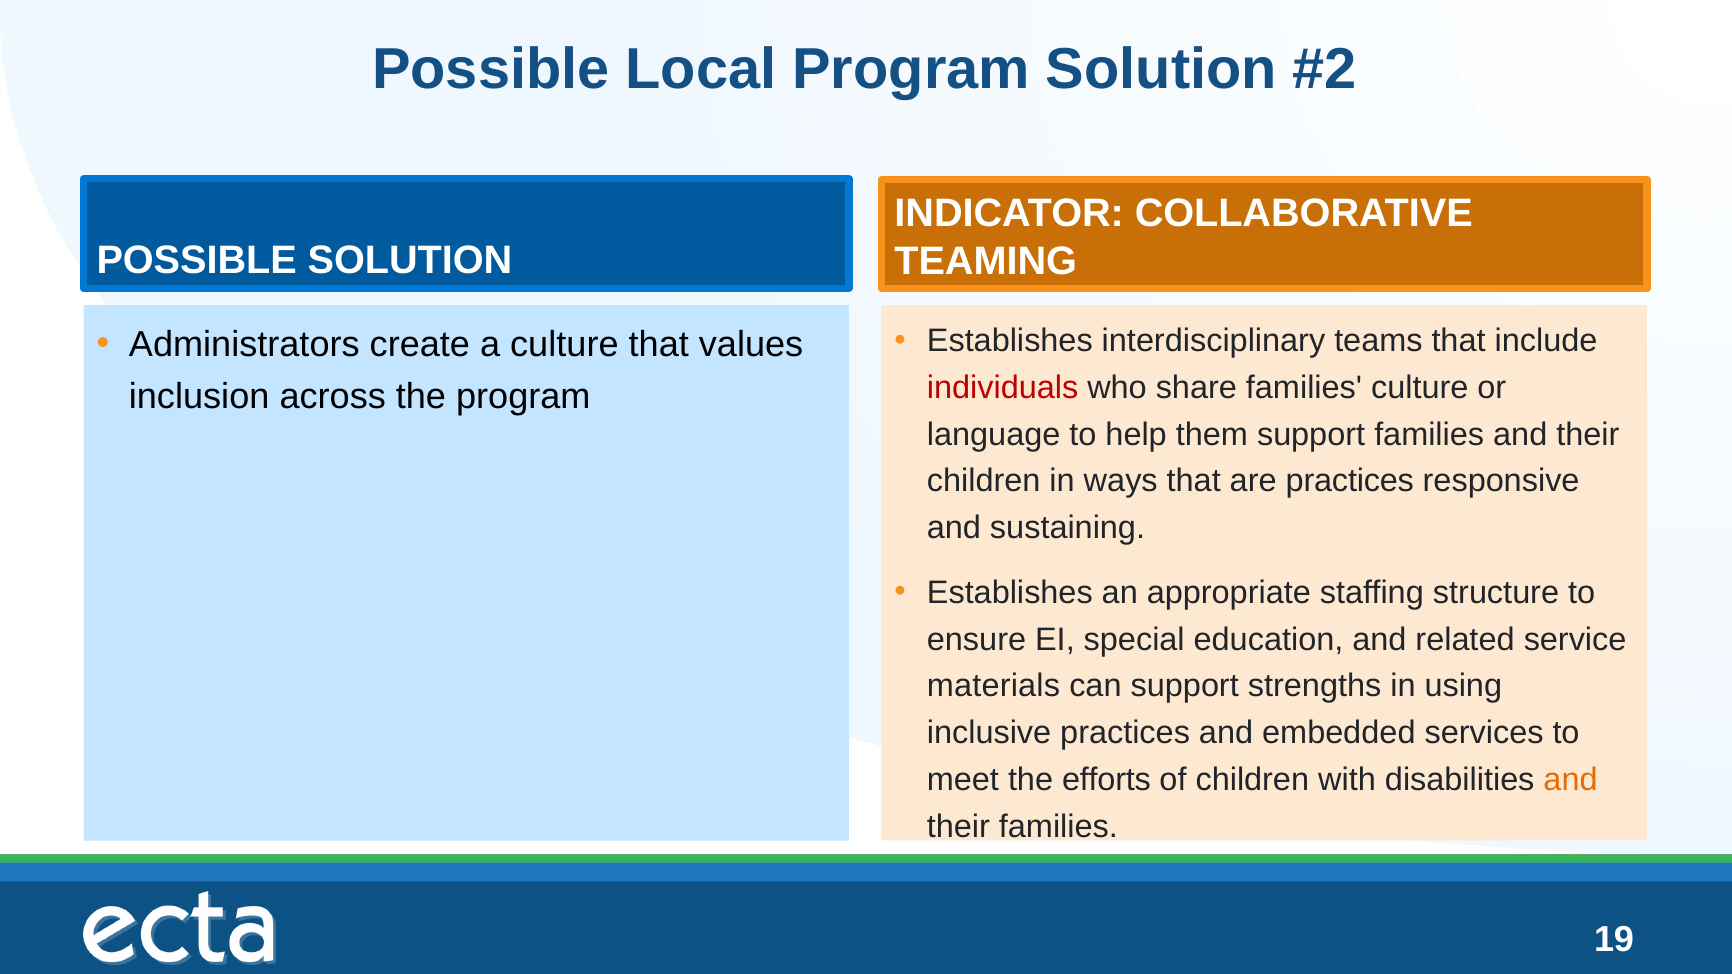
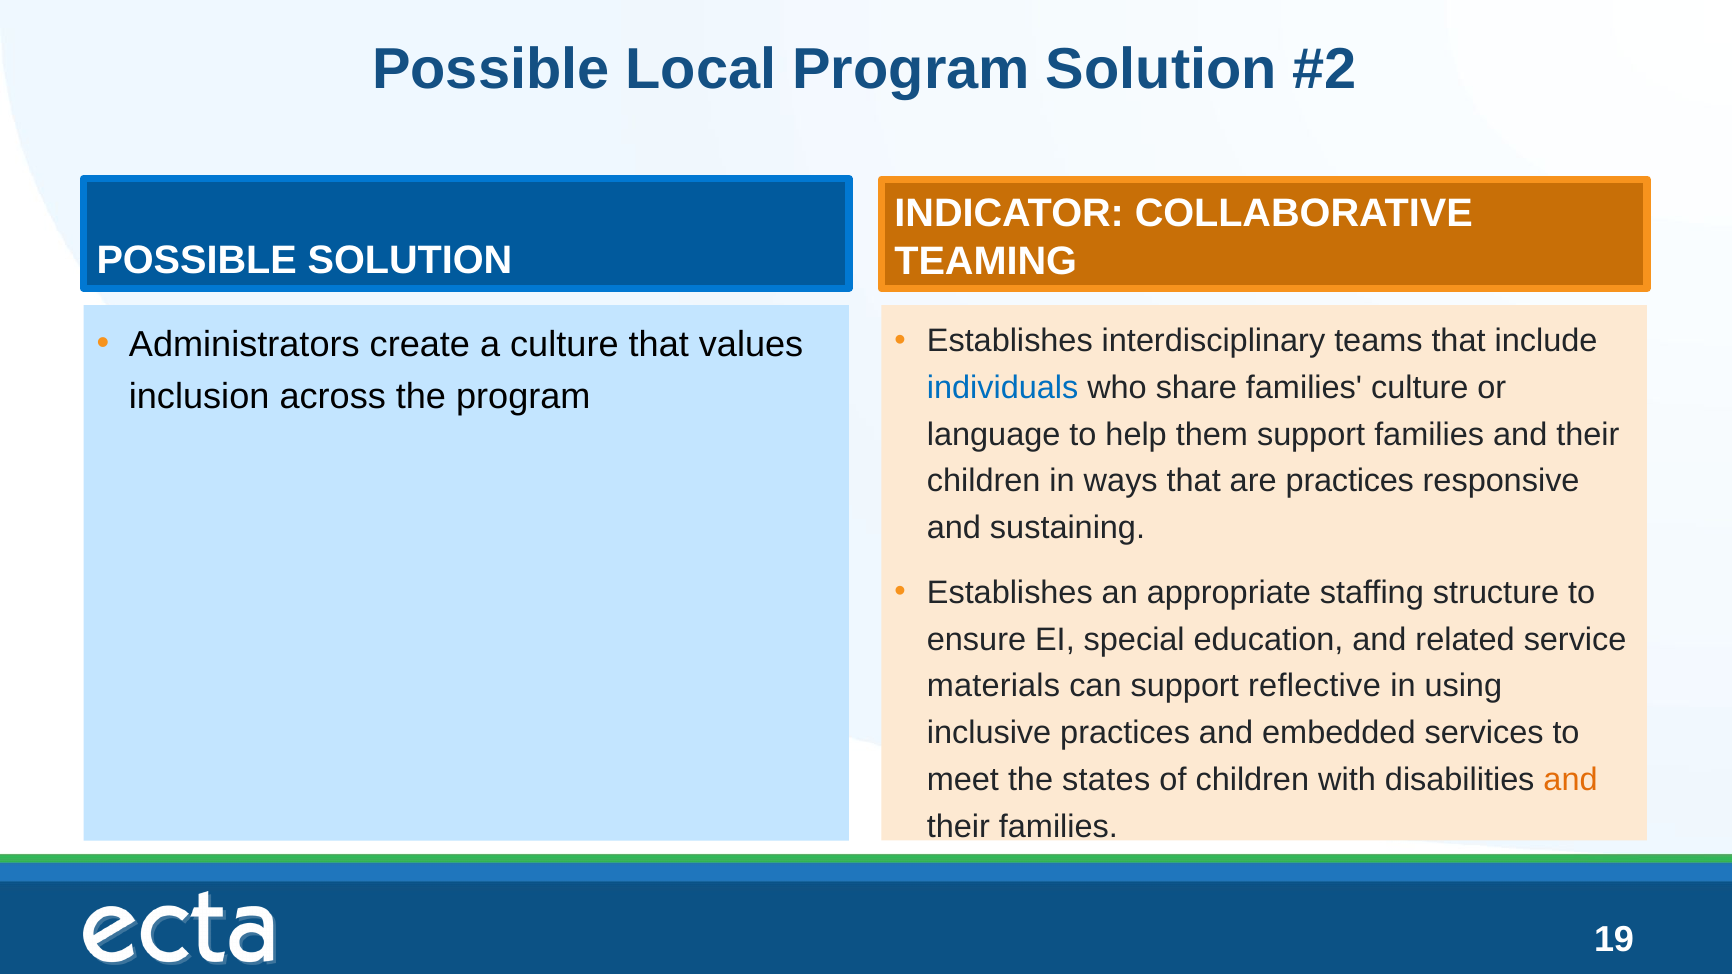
individuals colour: red -> blue (1003, 388)
strengths: strengths -> reflective (1314, 686)
efforts: efforts -> states (1106, 780)
